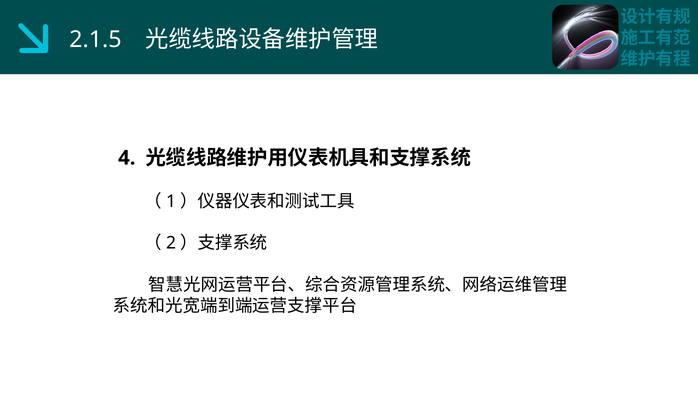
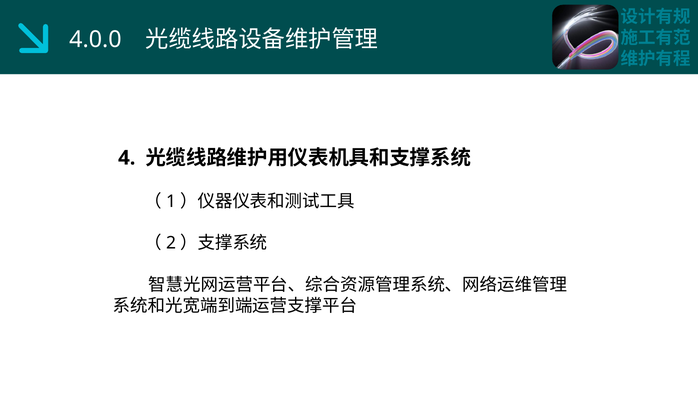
2.1.5: 2.1.5 -> 4.0.0 (95, 39)
